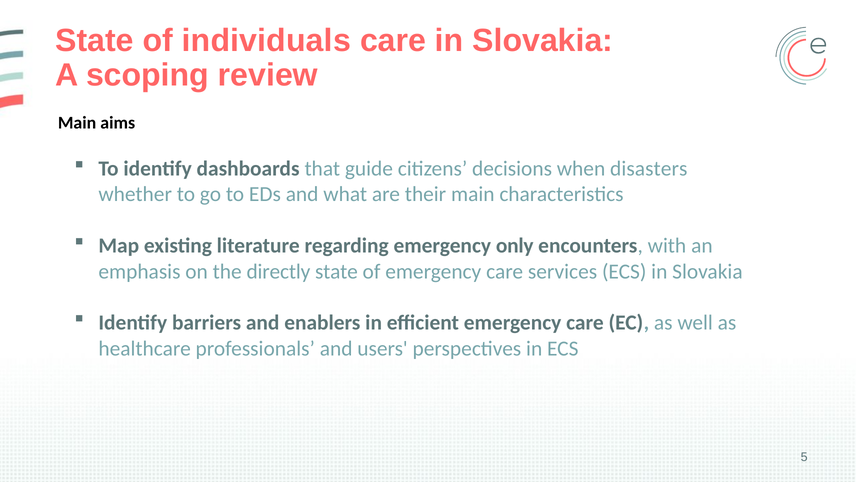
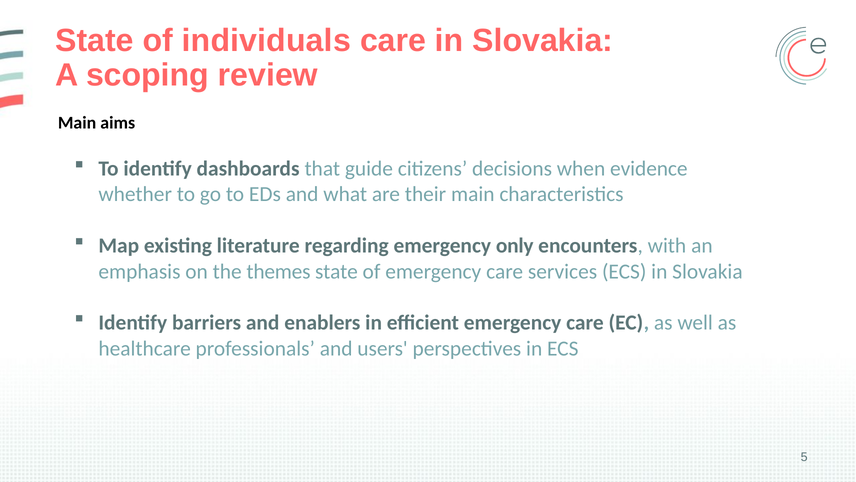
disasters: disasters -> evidence (649, 168)
directly: directly -> themes (278, 271)
